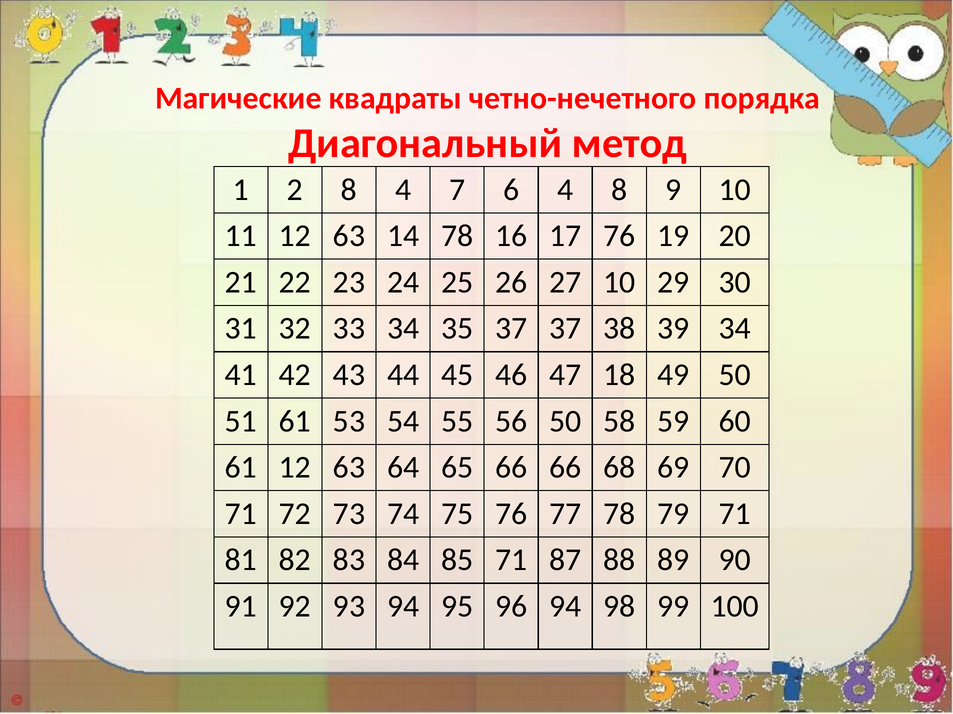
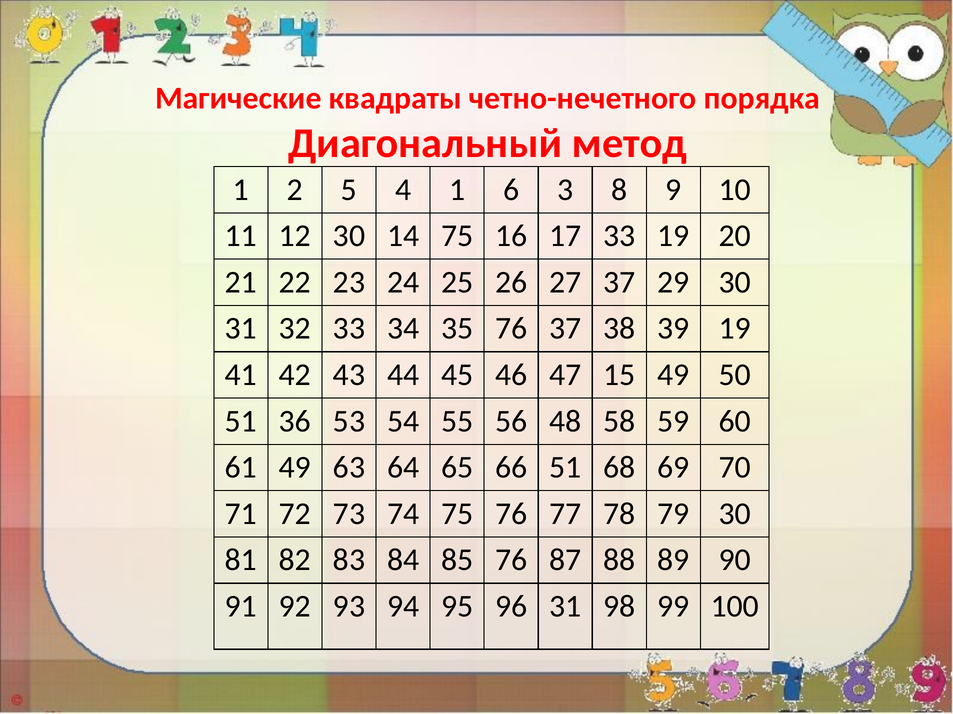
2 8: 8 -> 5 (349, 190)
4 7: 7 -> 1 (457, 190)
6 4: 4 -> 3 (565, 190)
11 12 63: 63 -> 30 (349, 236)
14 78: 78 -> 75 (457, 236)
17 76: 76 -> 33 (619, 236)
27 10: 10 -> 37 (619, 282)
35 37: 37 -> 76 (511, 329)
39 34: 34 -> 19 (735, 329)
18: 18 -> 15 (619, 375)
51 61: 61 -> 36 (295, 421)
56 50: 50 -> 48 (565, 421)
61 12: 12 -> 49 (295, 468)
66 66: 66 -> 51 (565, 468)
79 71: 71 -> 30 (735, 514)
85 71: 71 -> 76 (511, 560)
96 94: 94 -> 31 (565, 607)
